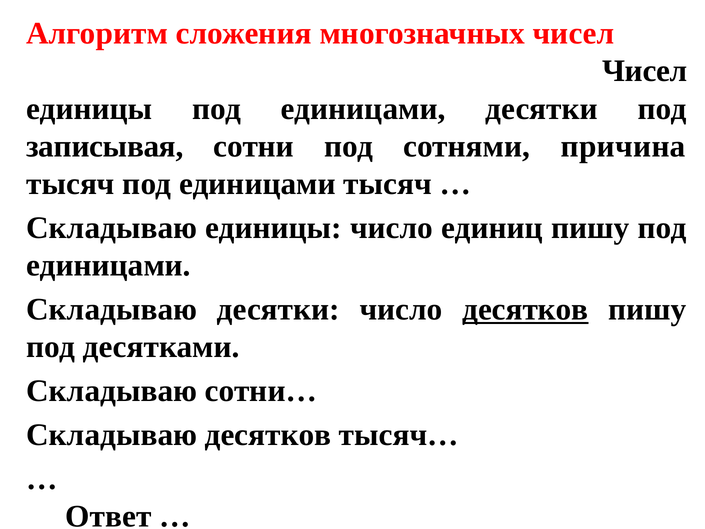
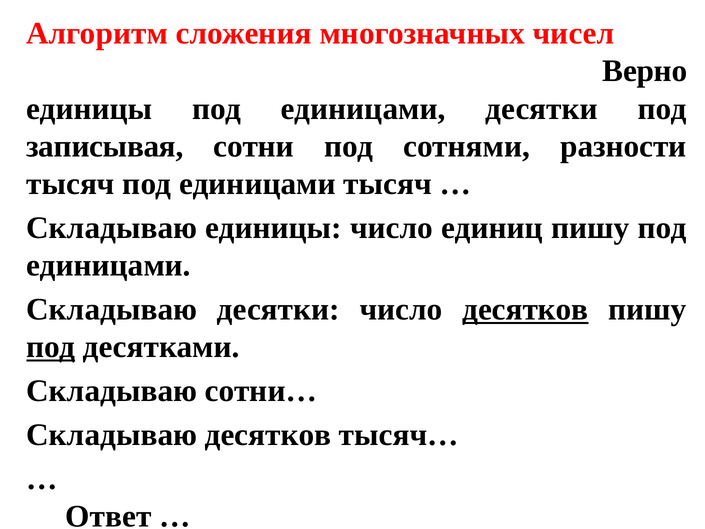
Чисел: Чисел -> Верно (645, 71)
причина: причина -> разности (623, 146)
под underline: none -> present (51, 347)
